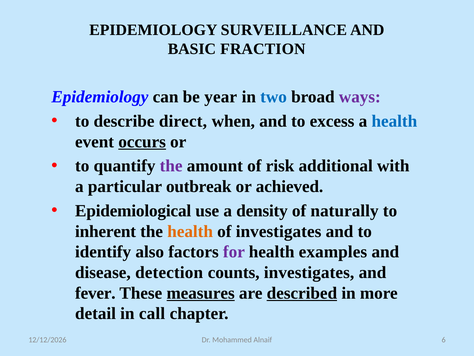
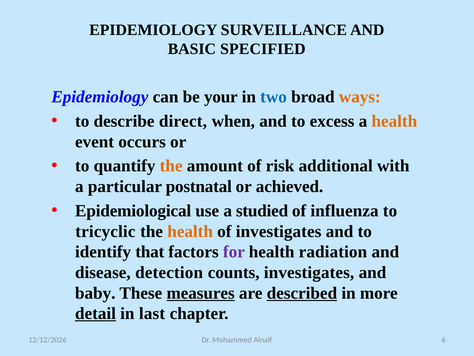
FRACTION: FRACTION -> SPECIFIED (263, 49)
year: year -> your (221, 97)
ways colour: purple -> orange (360, 97)
health colour: blue -> orange (394, 121)
occurs underline: present -> none (142, 142)
the colour: purple -> orange (171, 166)
outbreak: outbreak -> postnatal (199, 186)
density: density -> studied (262, 211)
naturally: naturally -> influenza (345, 211)
inherent: inherent -> tricyclic (105, 231)
also: also -> that (150, 252)
examples: examples -> radiation (333, 252)
fever: fever -> baby (95, 293)
detail underline: none -> present (96, 313)
call: call -> last (152, 313)
